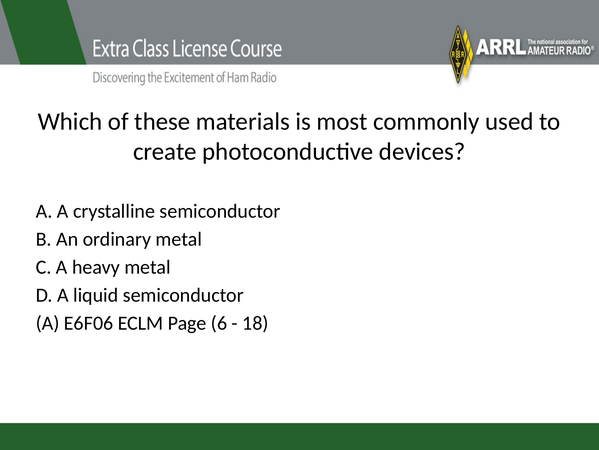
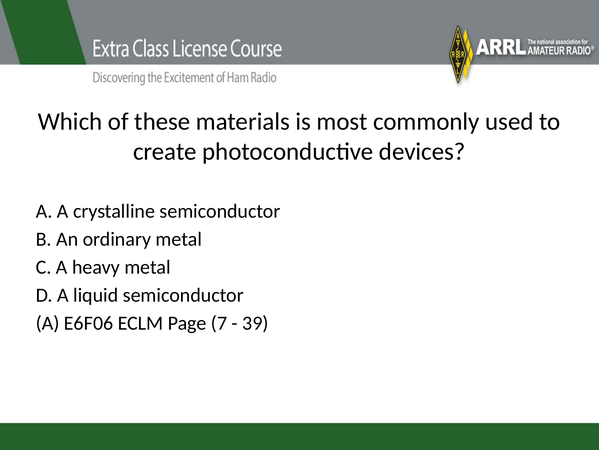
6: 6 -> 7 (219, 323)
18: 18 -> 39 (255, 323)
